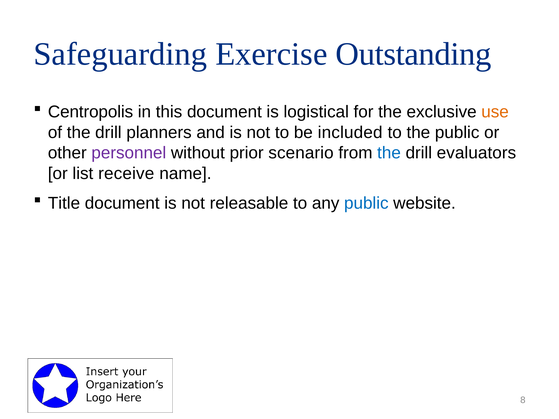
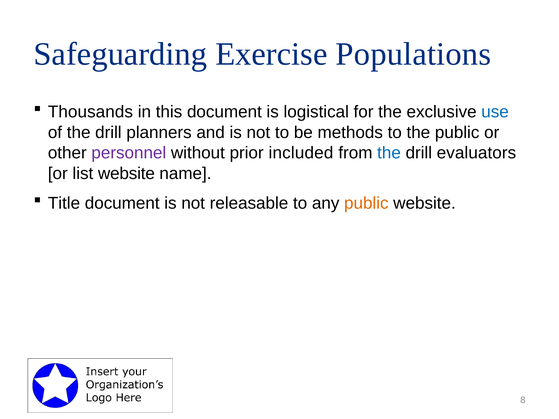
Outstanding: Outstanding -> Populations (413, 54)
Centropolis: Centropolis -> Thousands (90, 112)
use colour: orange -> blue (495, 112)
included: included -> methods (350, 133)
scenario: scenario -> included (301, 153)
list receive: receive -> website (126, 174)
public colour: blue -> orange (366, 203)
